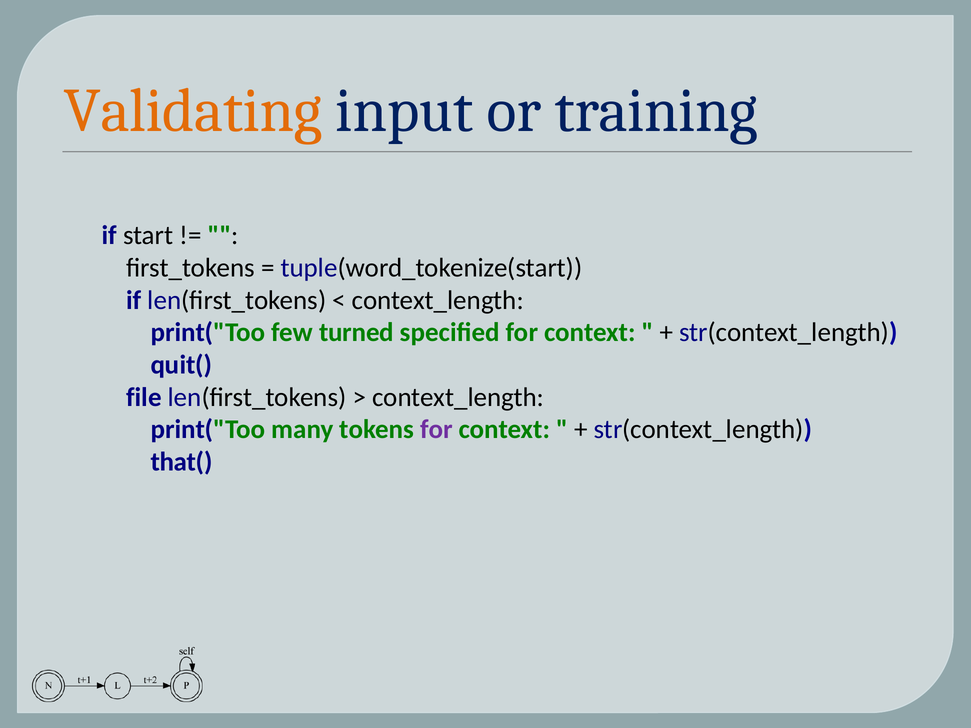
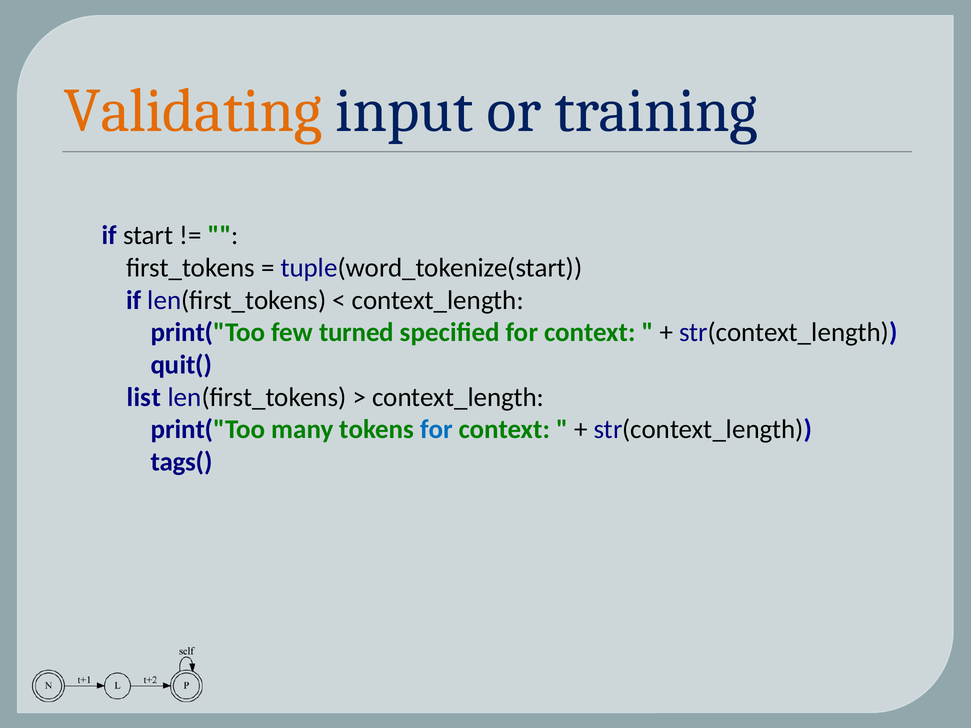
file: file -> list (144, 397)
for colour: purple -> blue (437, 430)
that(: that( -> tags( (182, 462)
